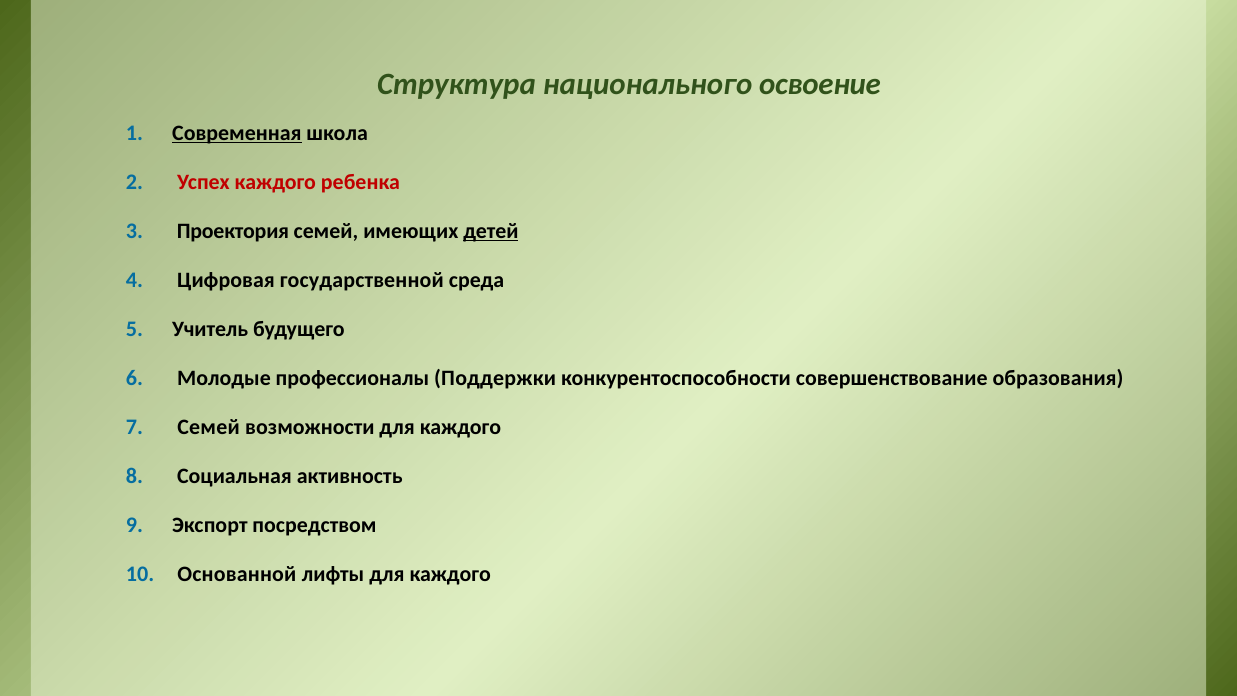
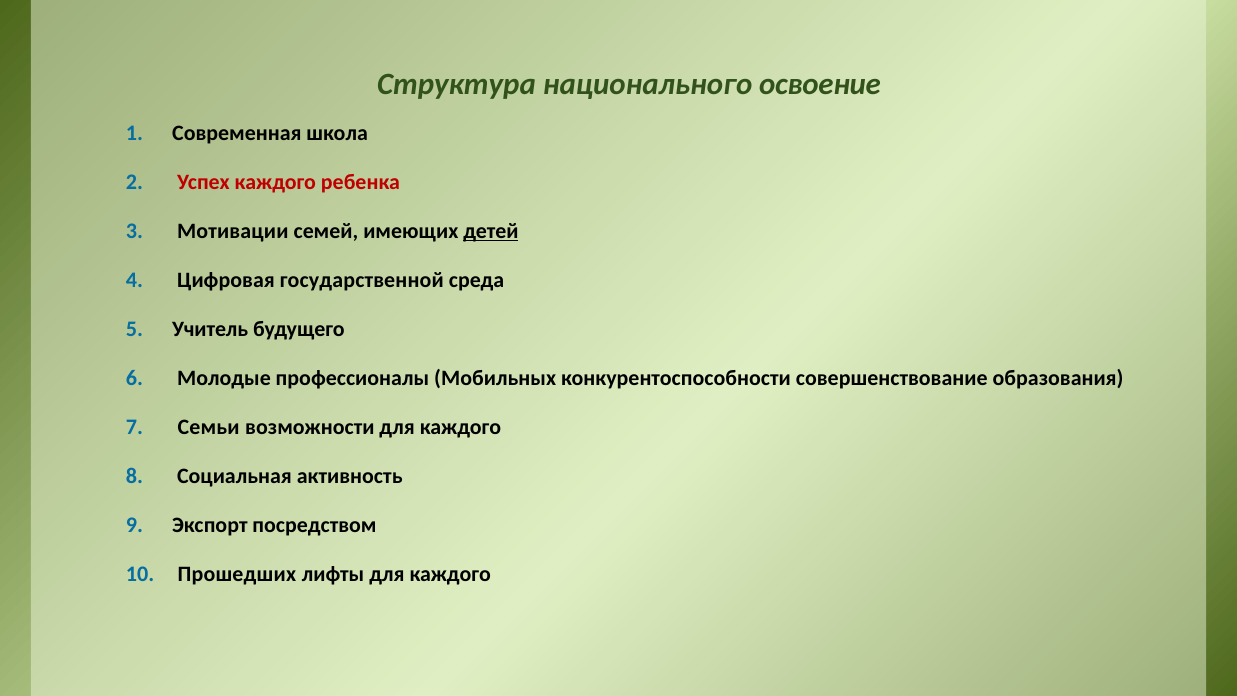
Современная underline: present -> none (237, 133)
Проектория: Проектория -> Мотивации (233, 231)
Поддержки: Поддержки -> Мобильных (495, 378)
Семей: Семей -> Семьи (209, 427)
Основанной: Основанной -> Прошедших (237, 574)
